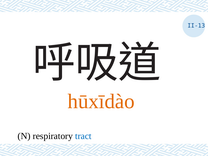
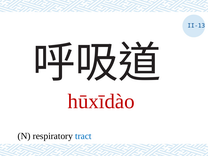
hūxīdào colour: orange -> red (101, 101)
